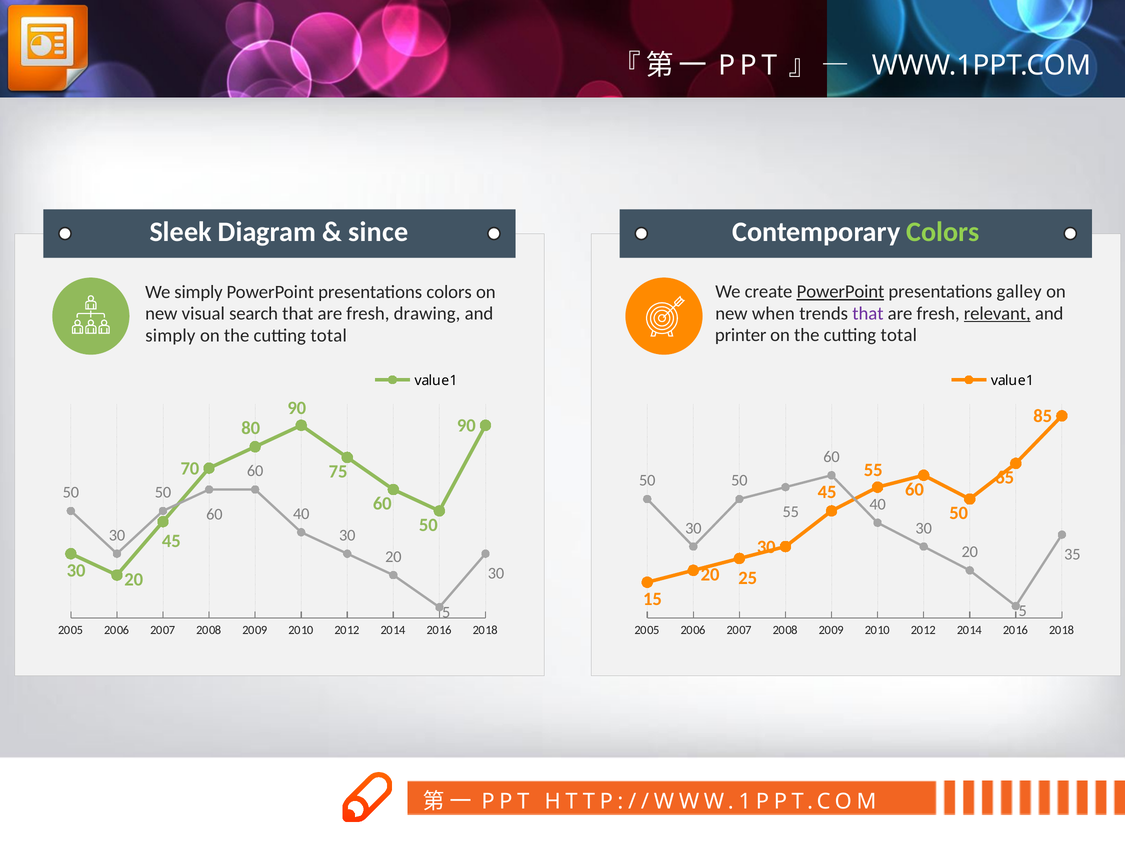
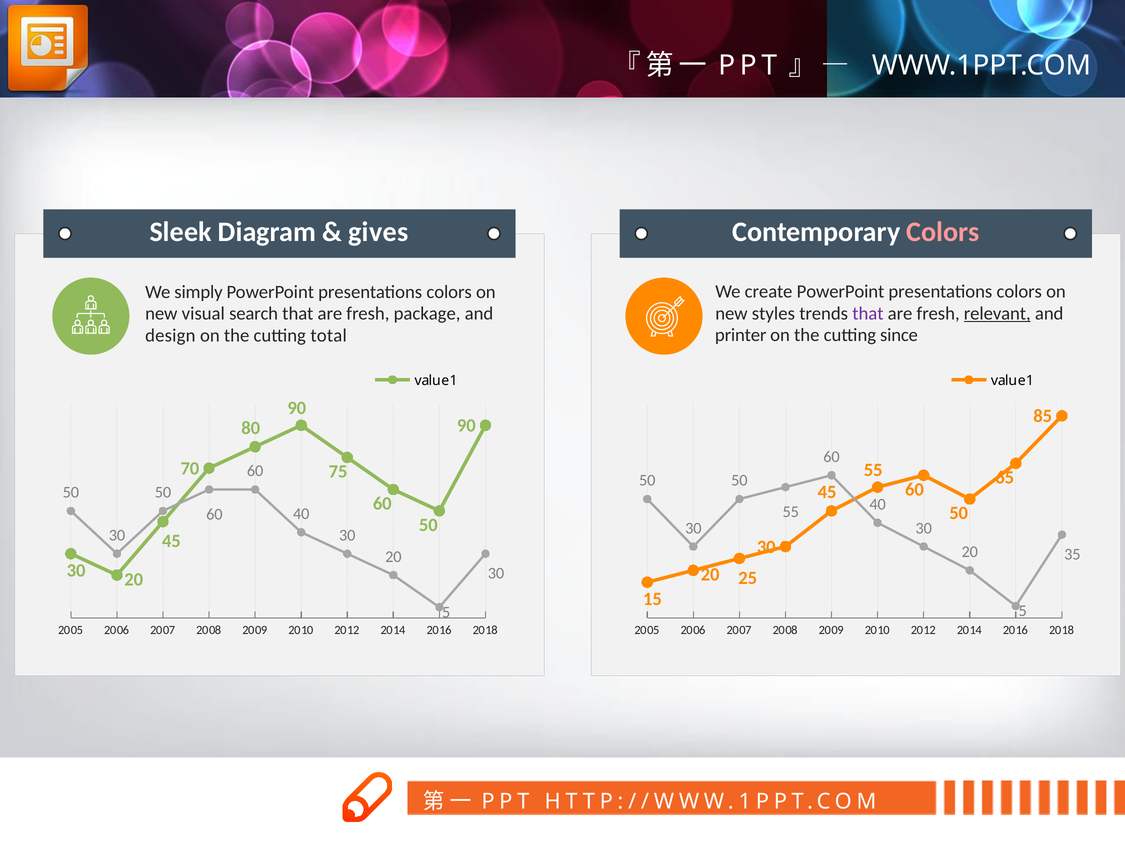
since: since -> gives (378, 232)
Colors colour: light green -> pink (943, 232)
PowerPoint underline: present -> none (841, 292)
galley: galley -> colors (1019, 292)
when: when -> styles (773, 313)
drawing: drawing -> package (427, 314)
total: total -> since (899, 335)
simply: simply -> design (170, 335)
